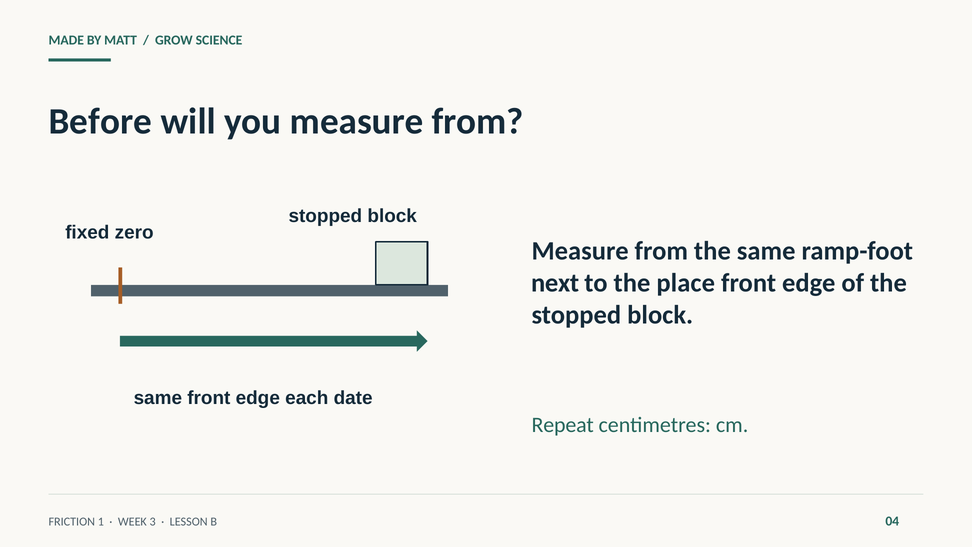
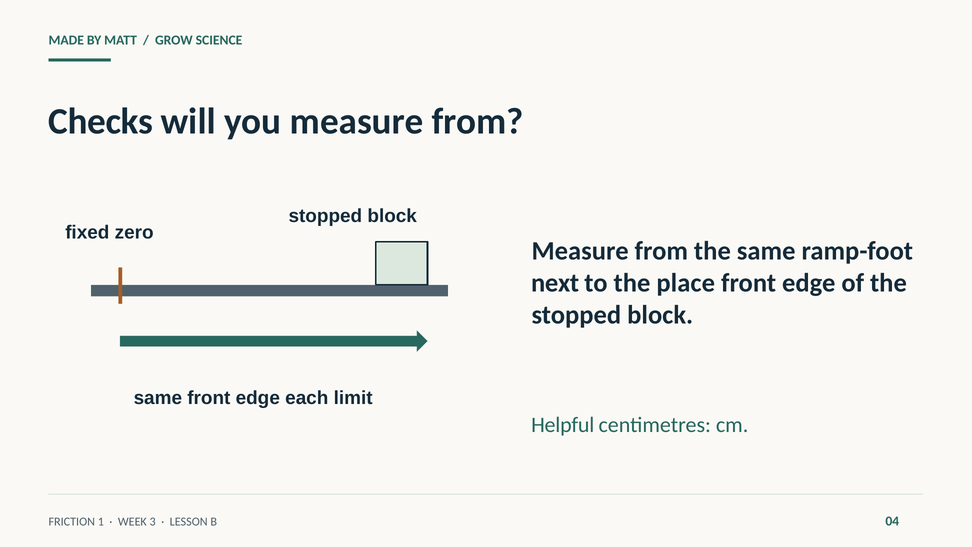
Before: Before -> Checks (101, 121)
date: date -> limit (353, 398)
Repeat: Repeat -> Helpful (563, 425)
